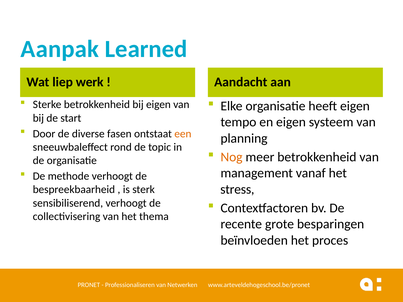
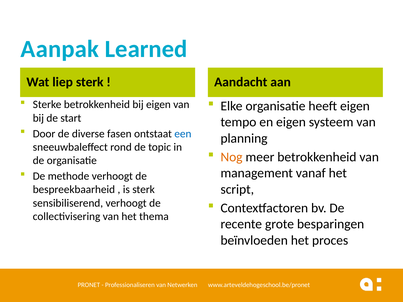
liep werk: werk -> sterk (90, 82)
een colour: orange -> blue (183, 134)
stress: stress -> script (237, 189)
